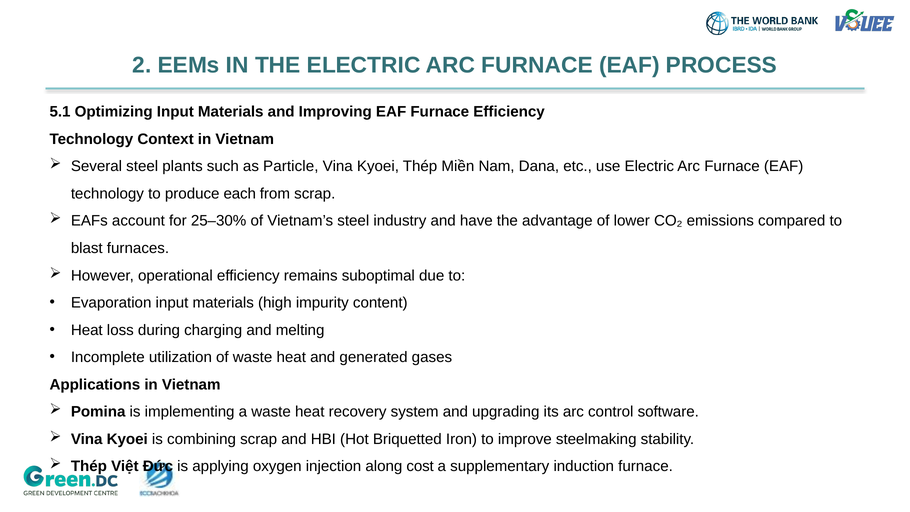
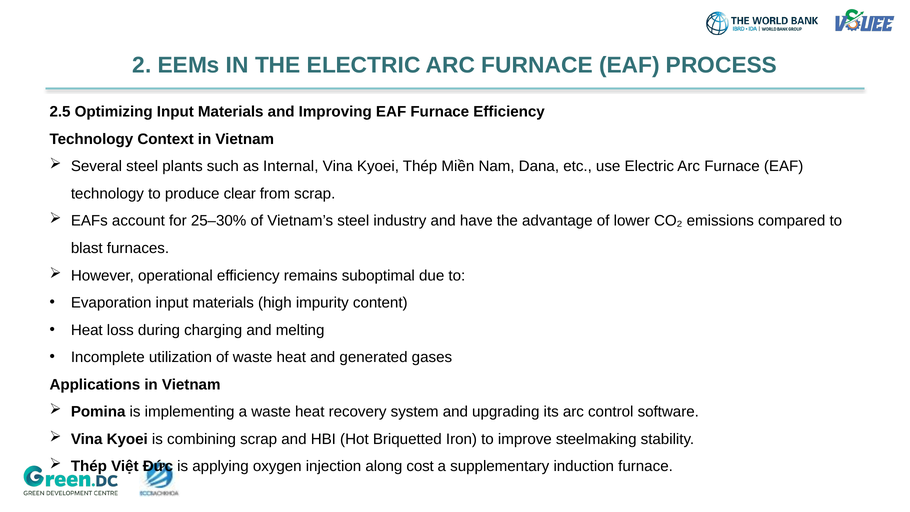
5.1: 5.1 -> 2.5 (60, 112)
Particle: Particle -> Internal (291, 166)
each: each -> clear (240, 194)
